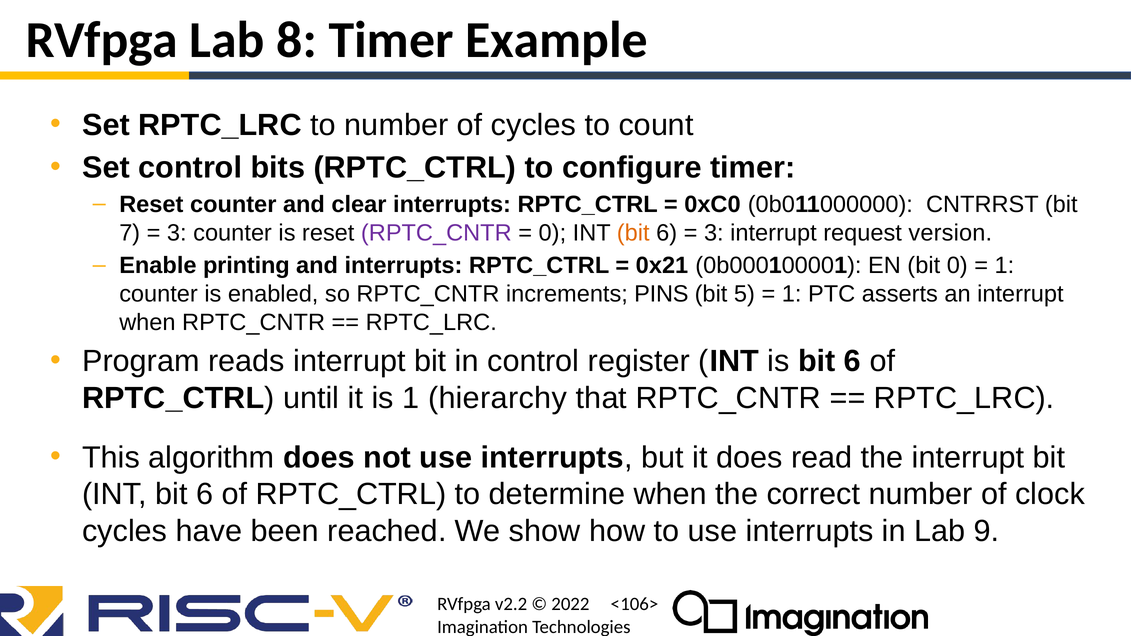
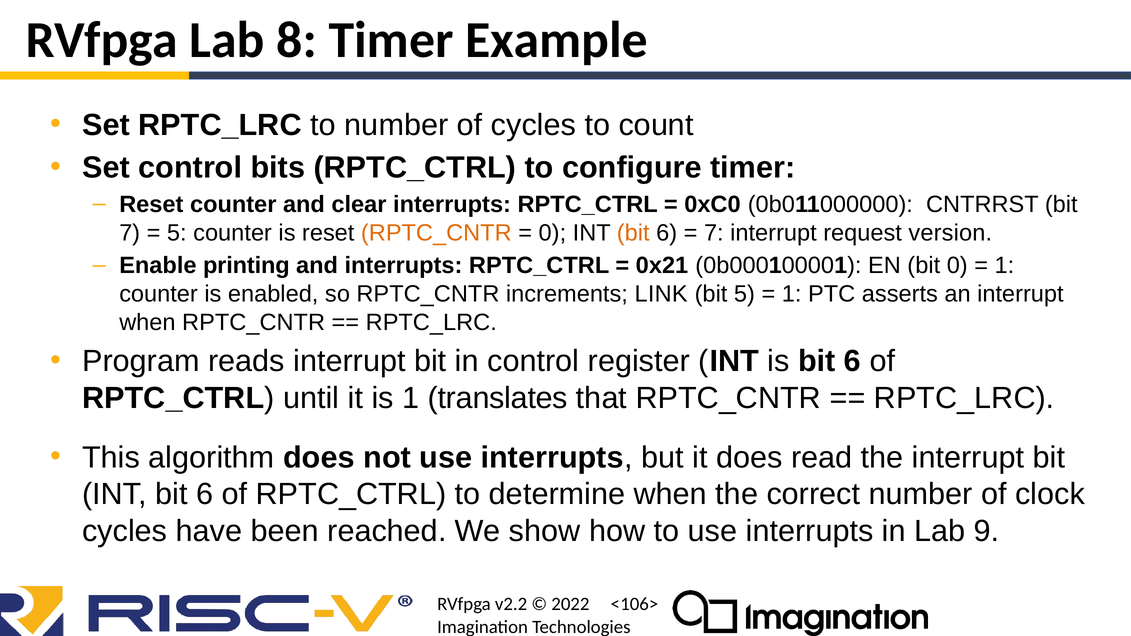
3: 3 -> 5 (177, 233)
RPTC_CNTR colour: purple -> orange (436, 233)
3: 3 -> 7 (714, 233)
PINS: PINS -> LINK (661, 294)
hierarchy: hierarchy -> translates (498, 398)
